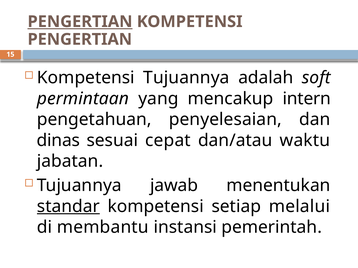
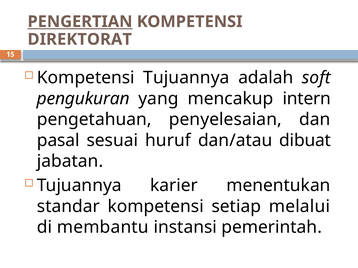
PENGERTIAN: PENGERTIAN -> DIREKTORAT (80, 39)
permintaan: permintaan -> pengukuran (83, 99)
dinas: dinas -> pasal (58, 141)
cepat: cepat -> huruf (168, 141)
waktu: waktu -> dibuat (305, 141)
jawab: jawab -> karier (174, 186)
standar underline: present -> none (68, 207)
